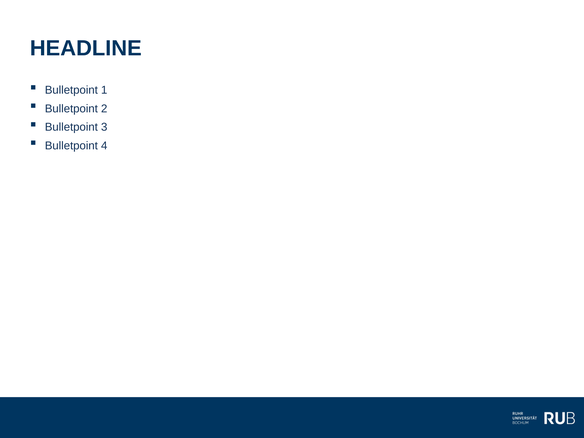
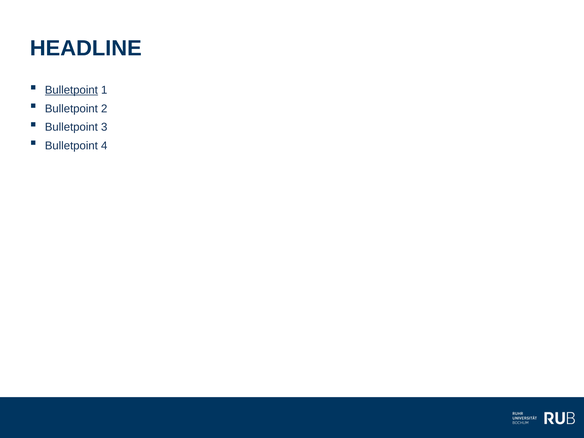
Bulletpoint underline: none -> present (71, 90)
